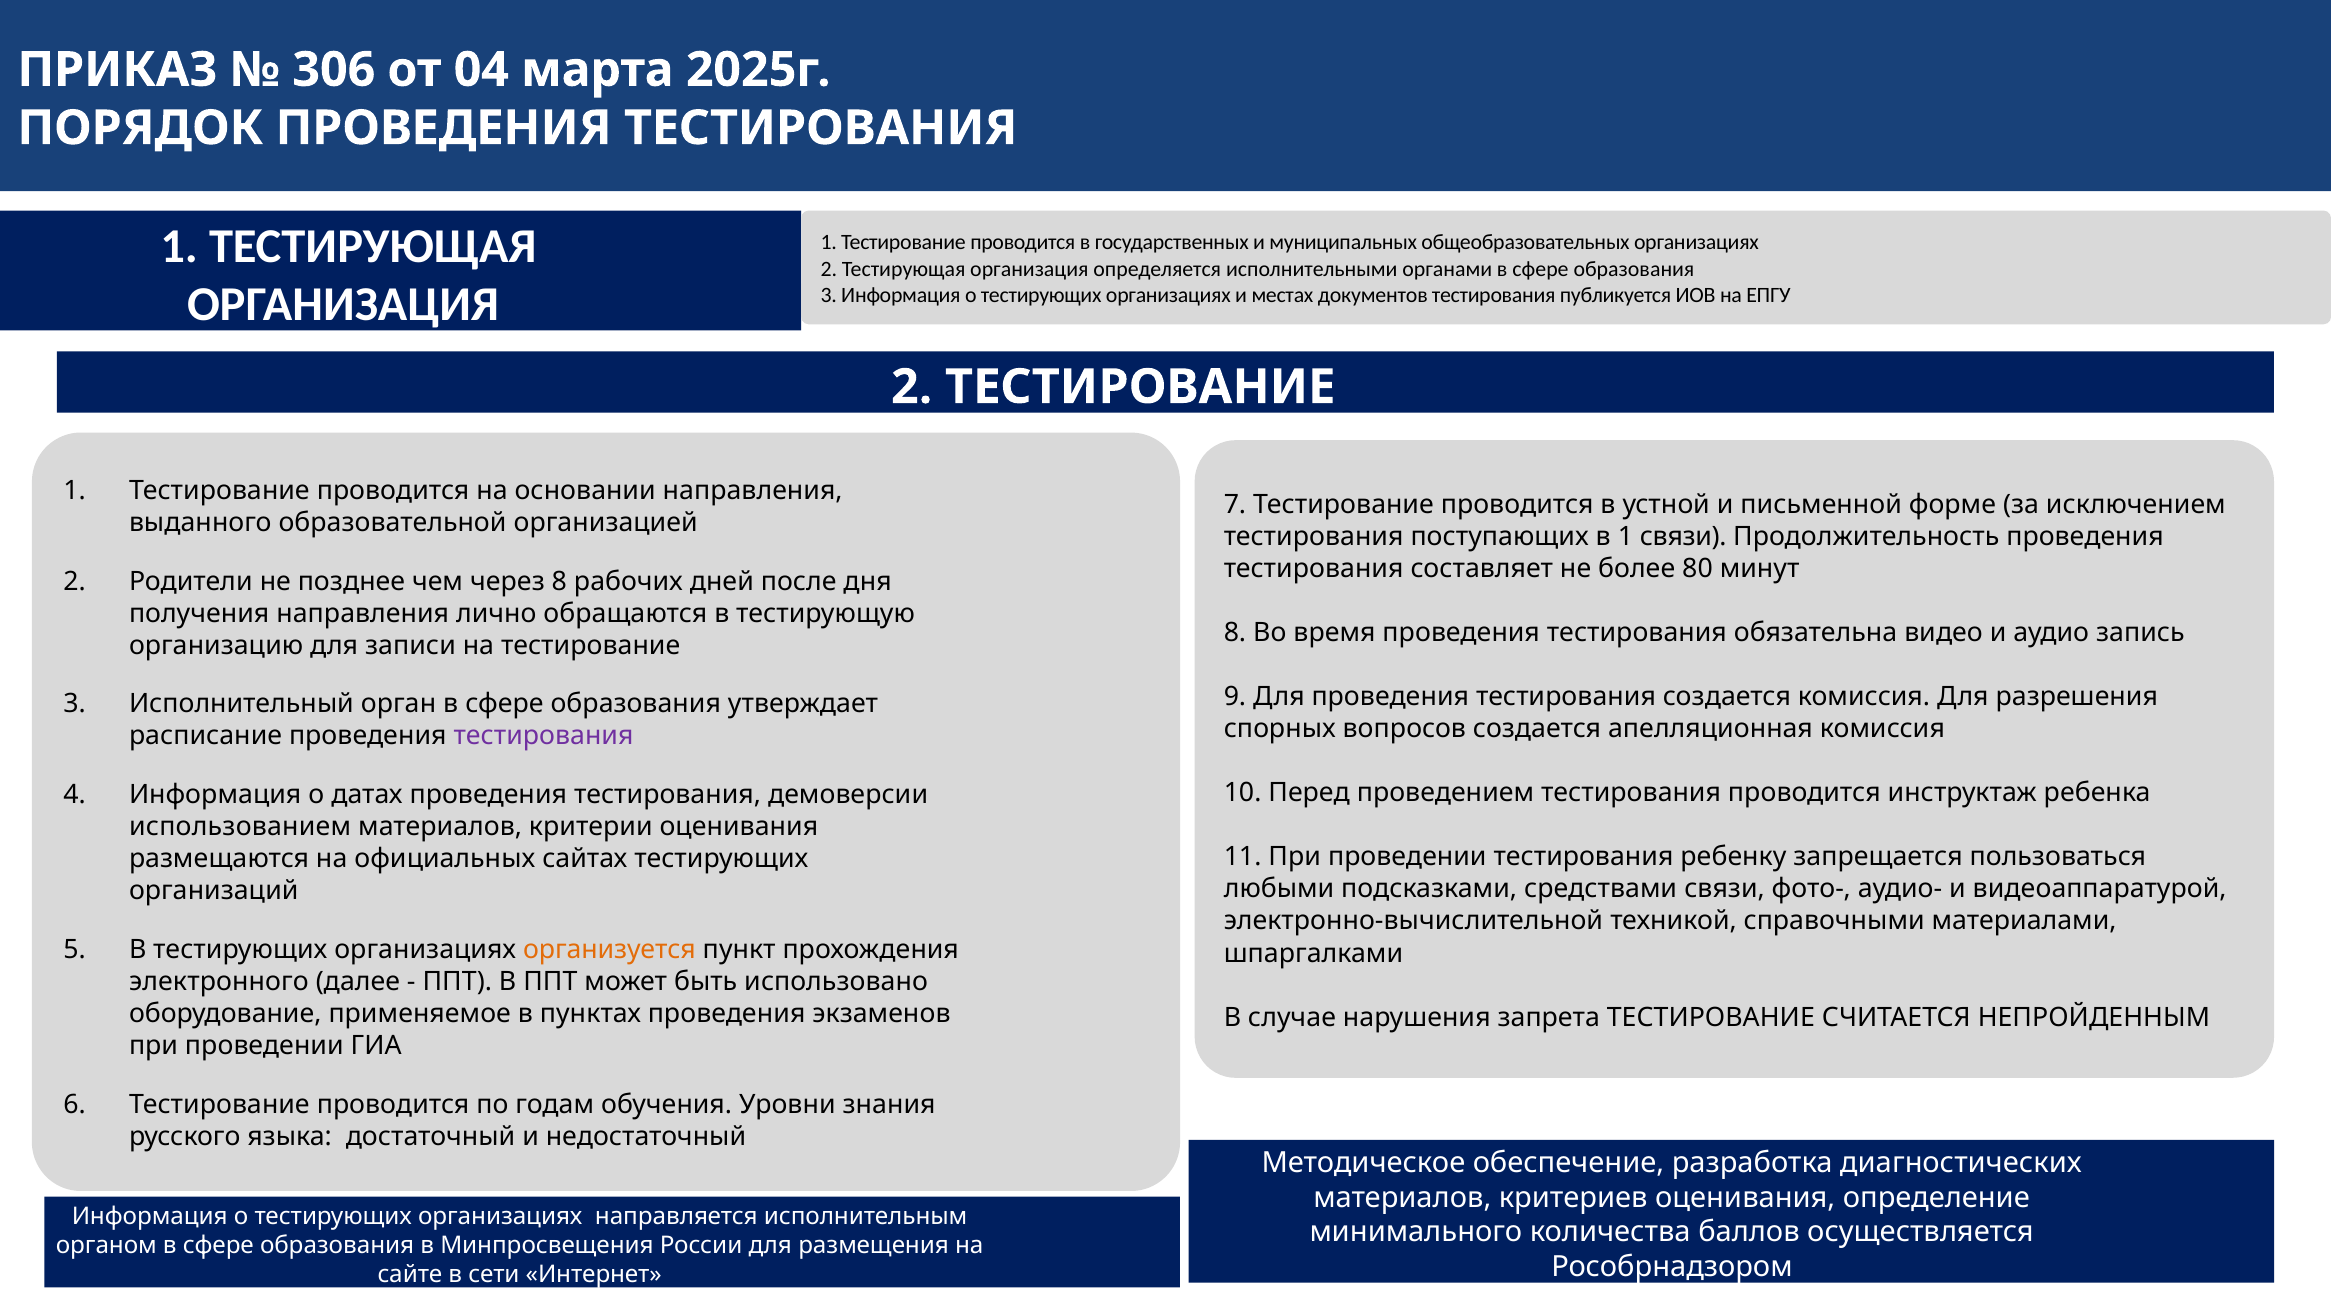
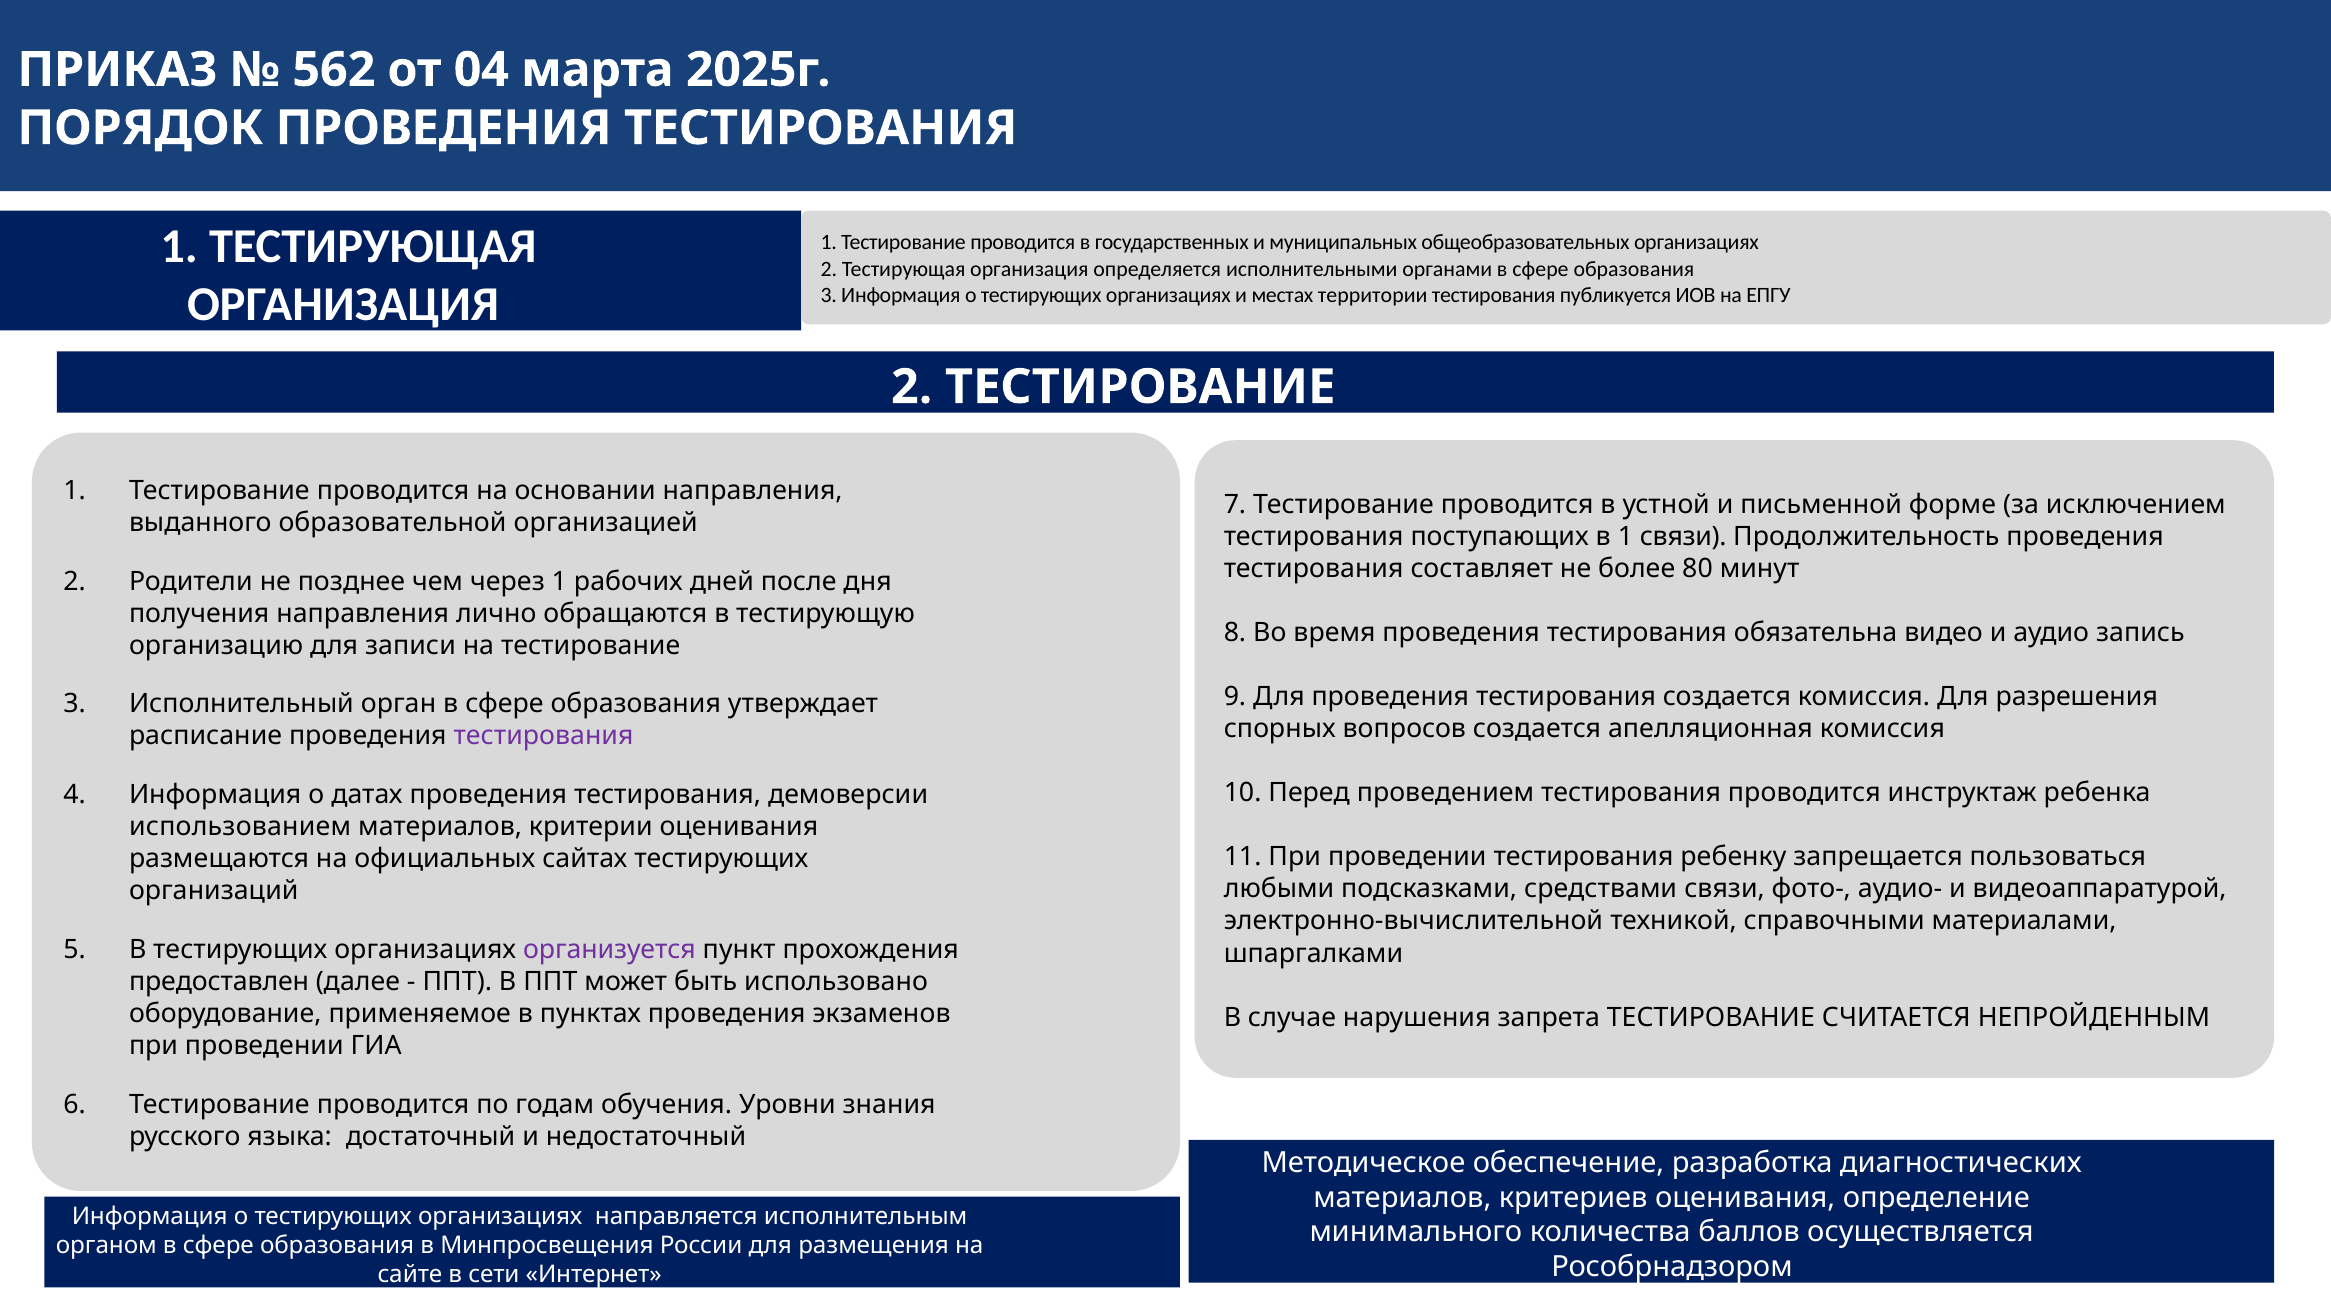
306: 306 -> 562 (334, 70)
документов: документов -> территории (1373, 295)
через 8: 8 -> 1 (559, 581)
организуется colour: orange -> purple (610, 950)
электронного: электронного -> предоставлен (219, 982)
